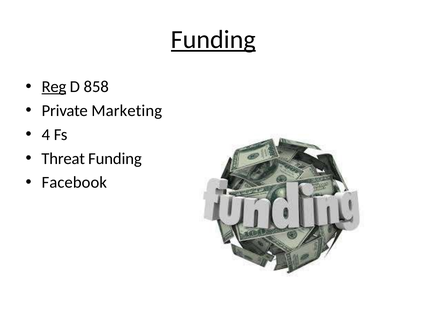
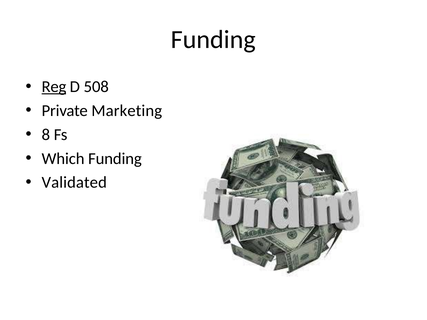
Funding underline: present -> none (213, 40)
858: 858 -> 508 (96, 87)
4: 4 -> 8 (46, 135)
Threat: Threat -> Which (63, 159)
Facebook: Facebook -> Validated (74, 183)
